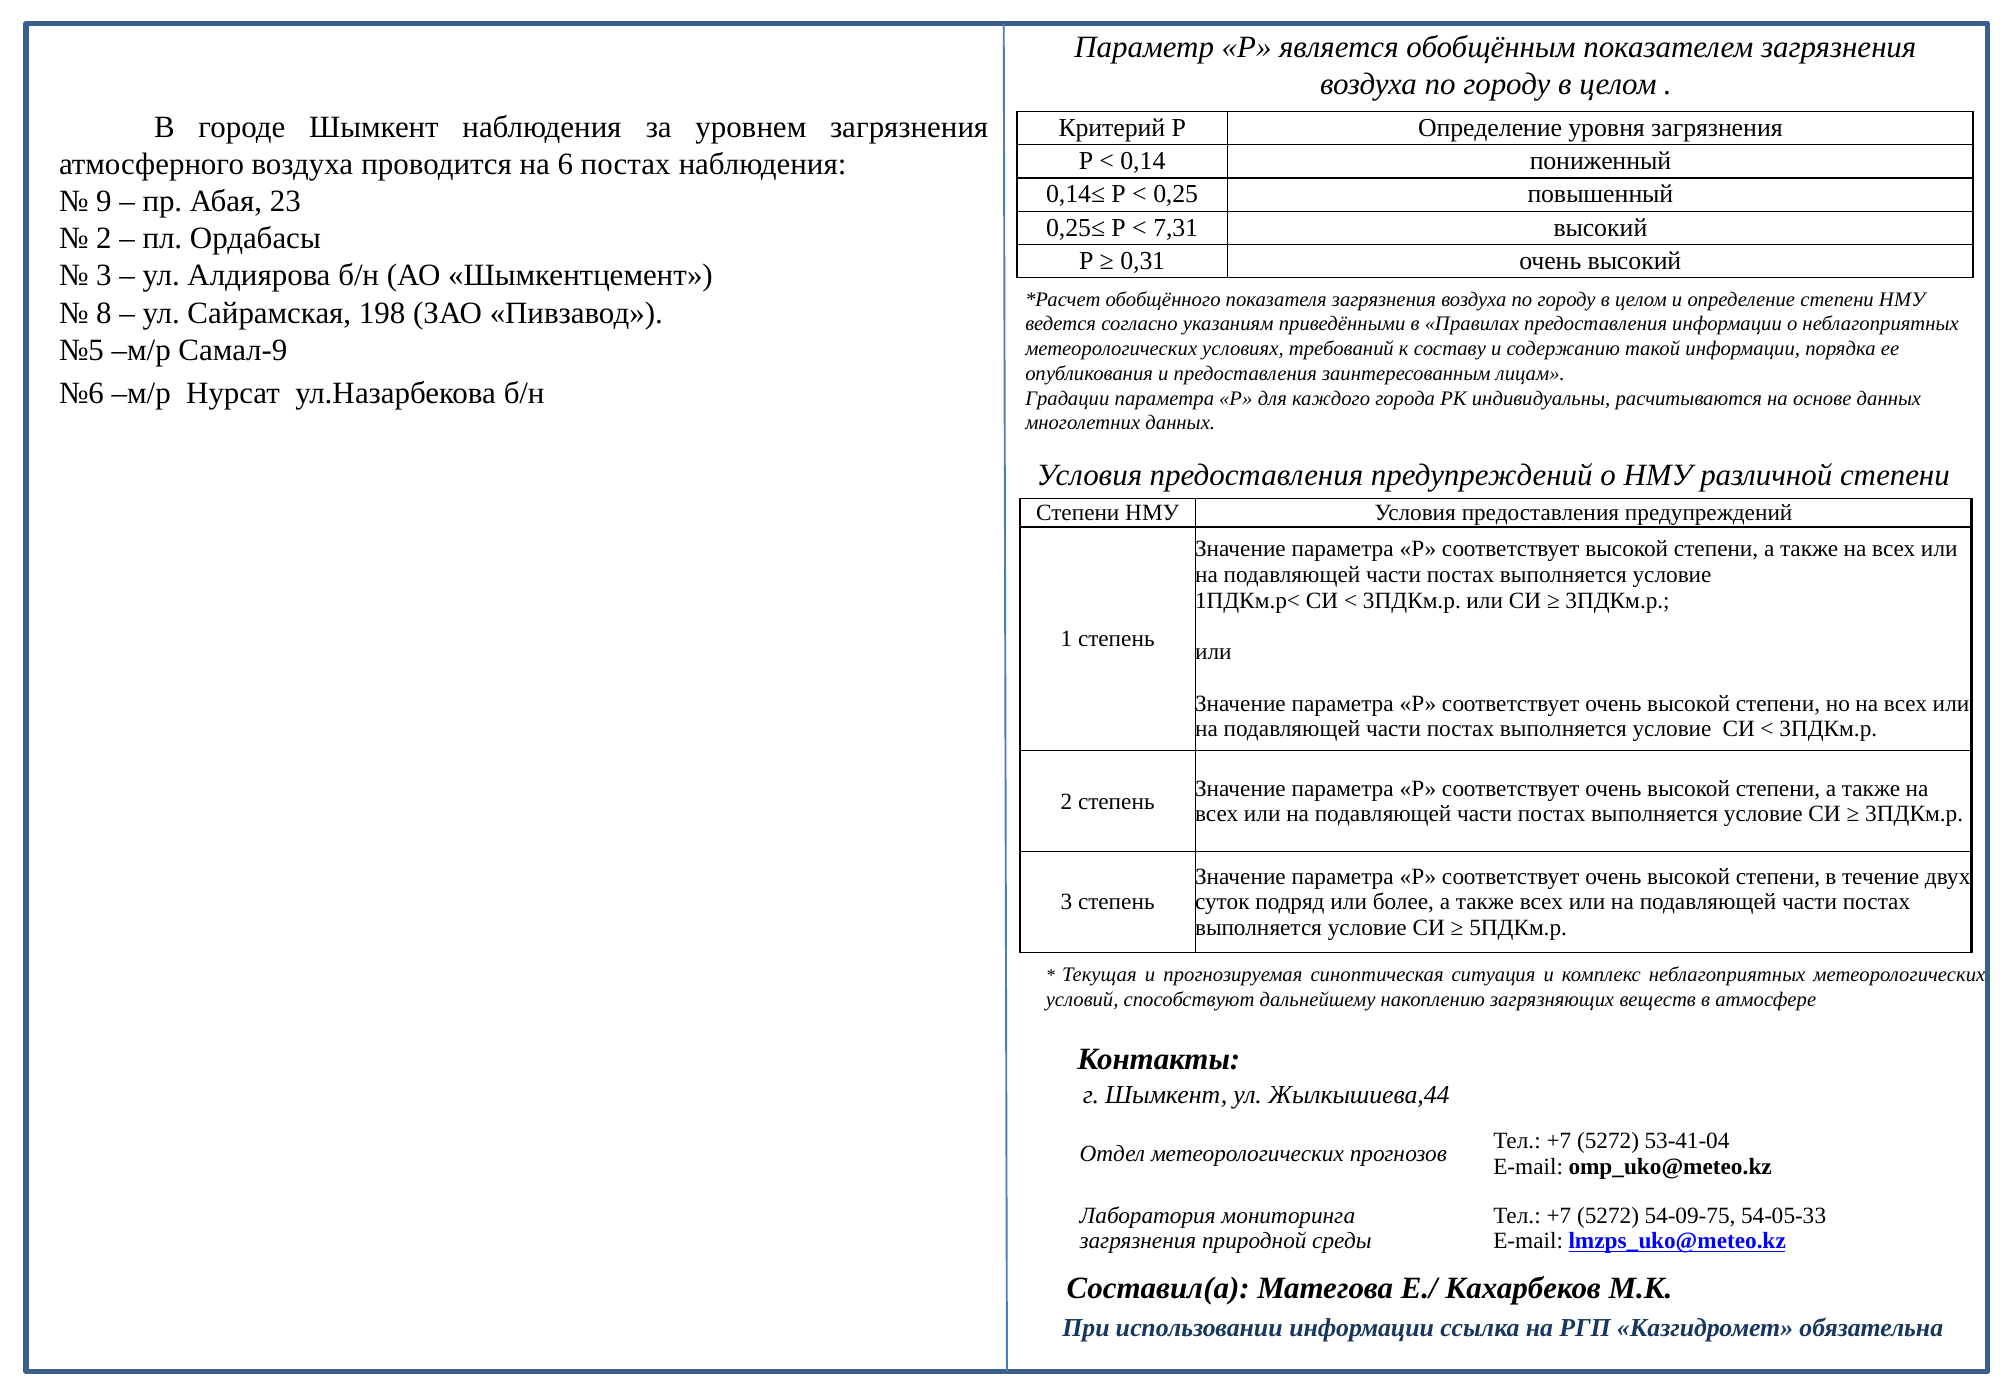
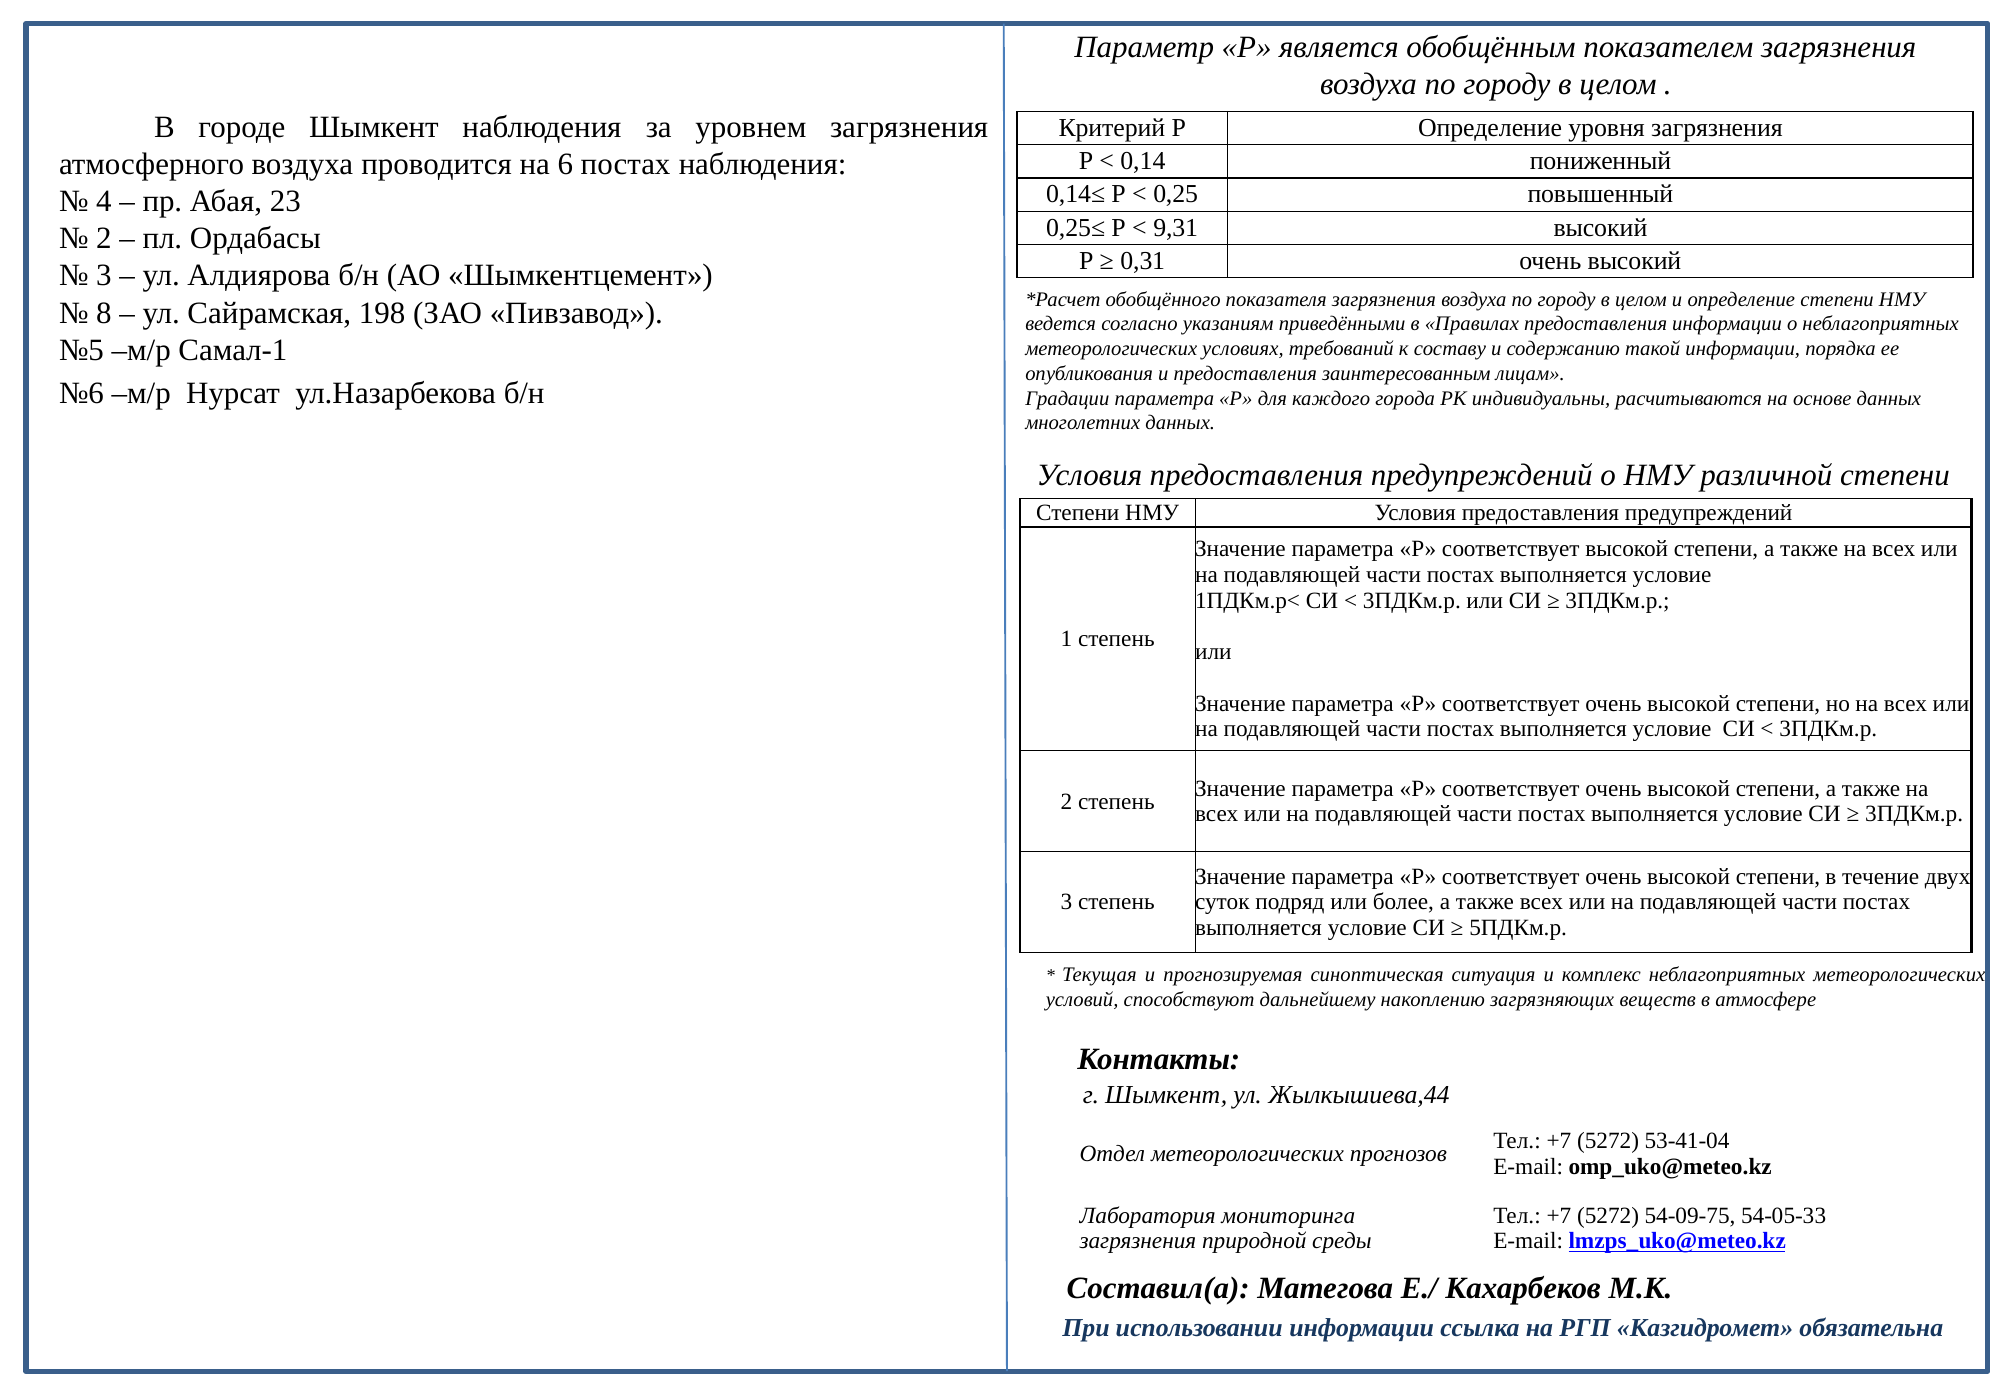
9: 9 -> 4 (104, 201)
7,31: 7,31 -> 9,31 (1176, 228)
Самал-9: Самал-9 -> Самал-1 (233, 350)
